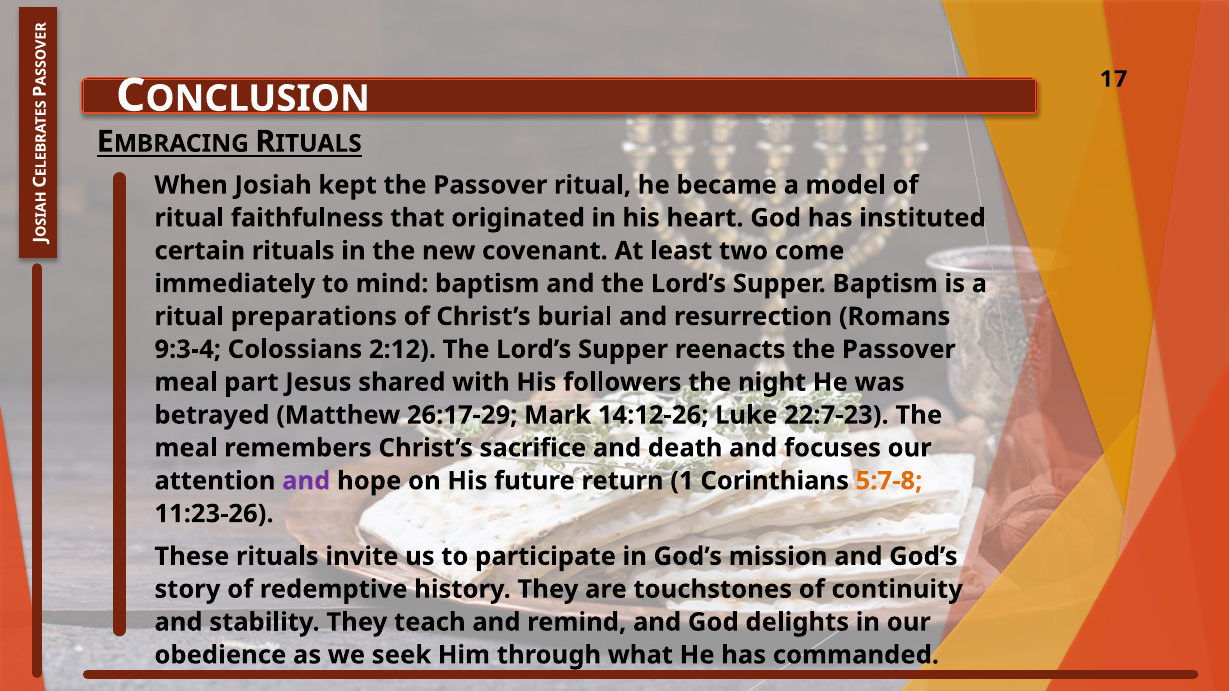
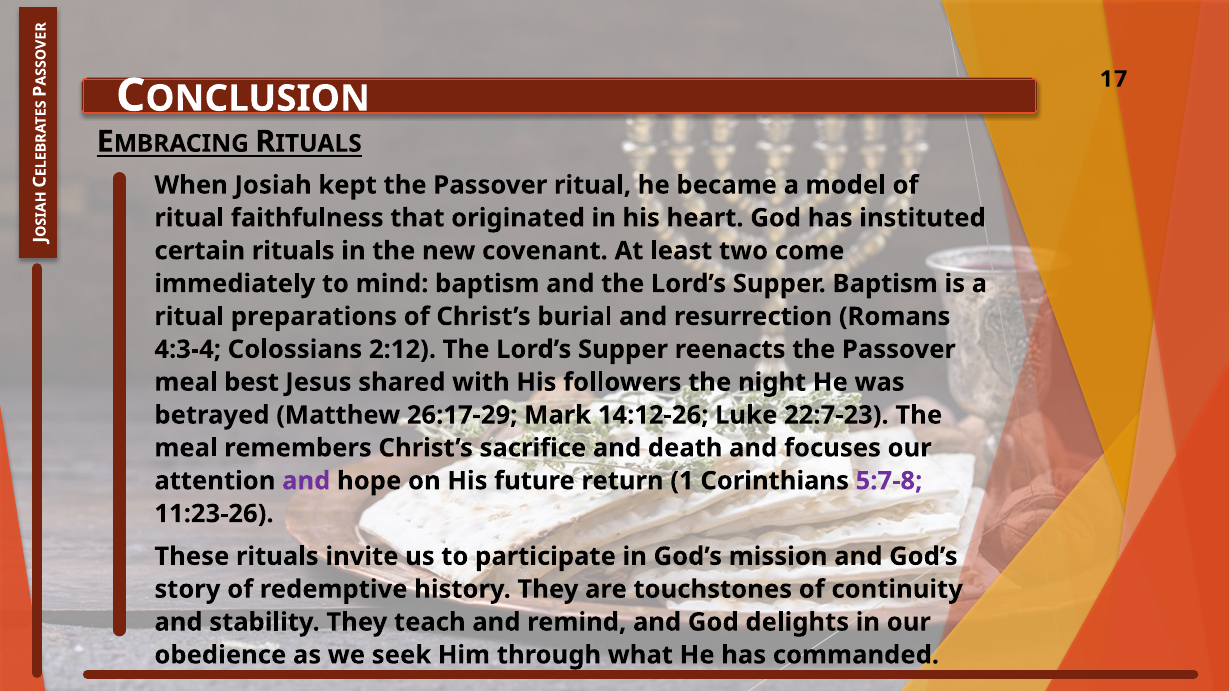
9:3-4: 9:3-4 -> 4:3-4 (188, 350)
part: part -> best (252, 382)
5:7-8 colour: orange -> purple (889, 481)
